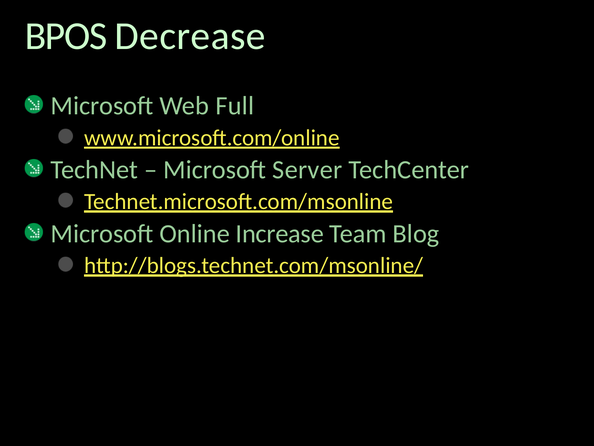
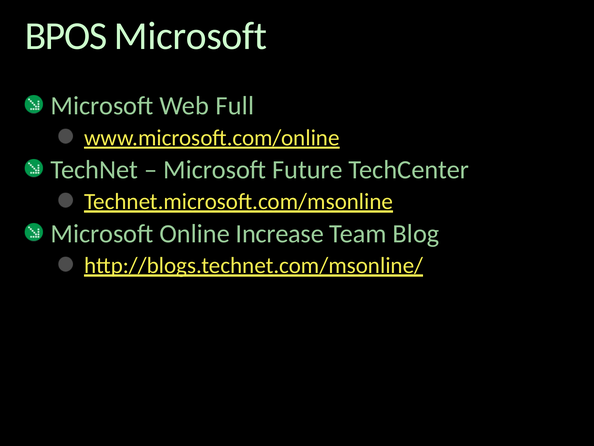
BPOS Decrease: Decrease -> Microsoft (190, 36)
Server: Server -> Future (307, 170)
